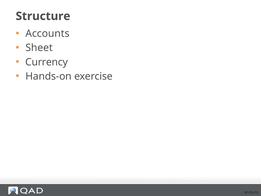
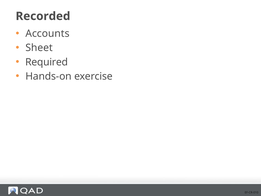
Structure: Structure -> Recorded (43, 16)
Currency: Currency -> Required (47, 62)
